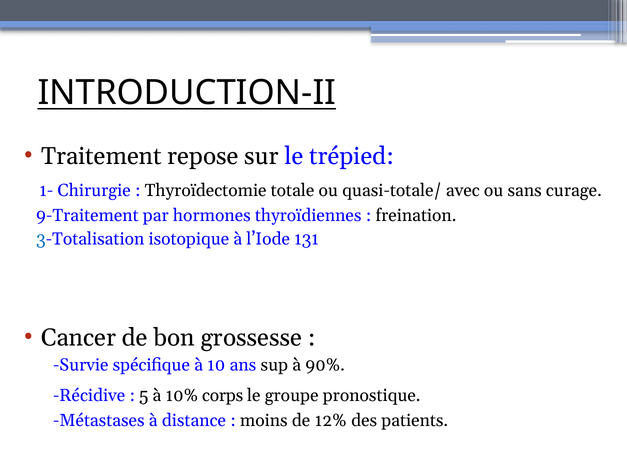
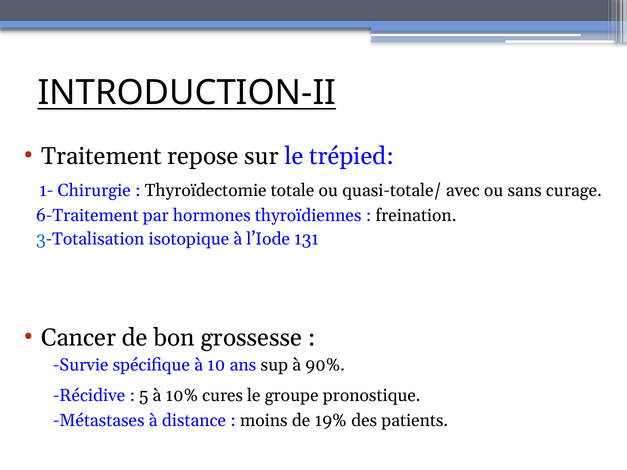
9-Traitement: 9-Traitement -> 6-Traitement (87, 216)
corps: corps -> cures (223, 396)
12%: 12% -> 19% (331, 421)
